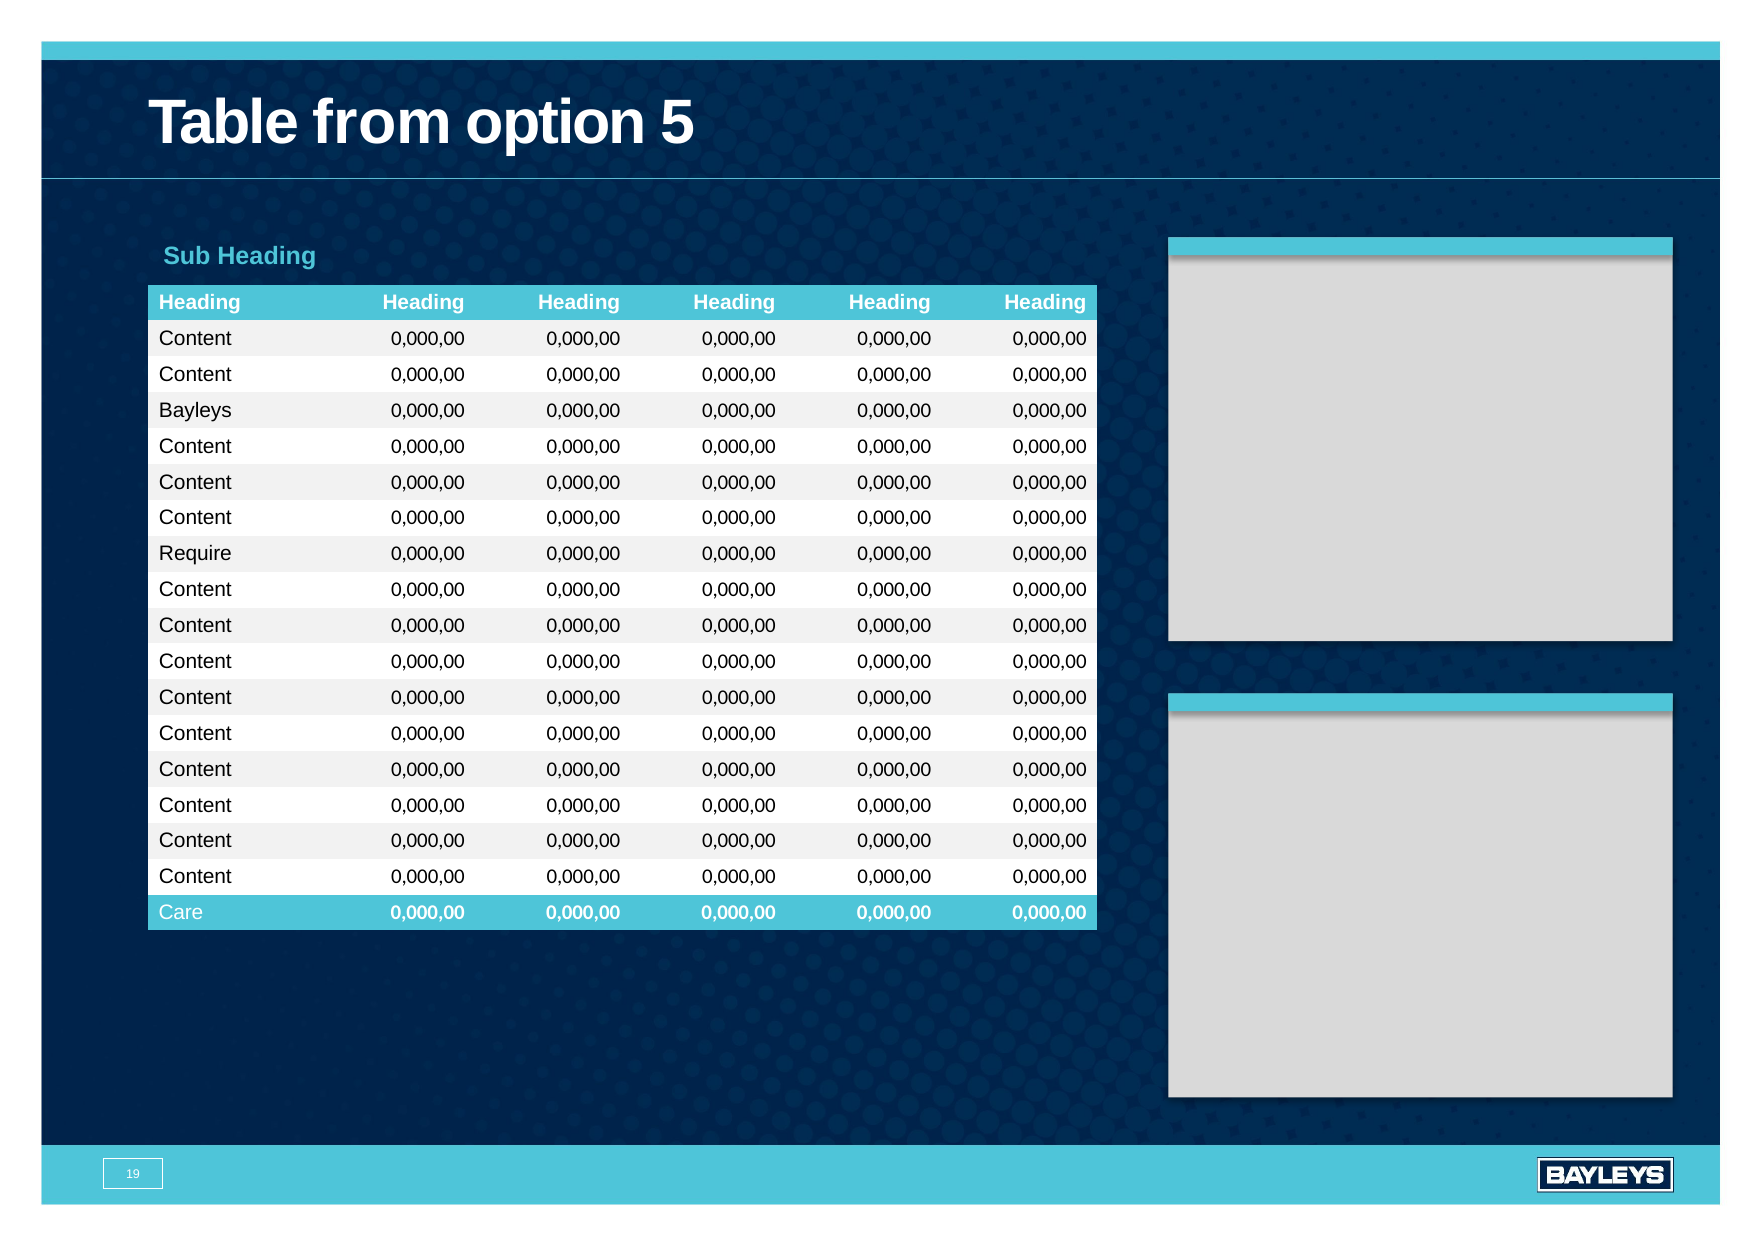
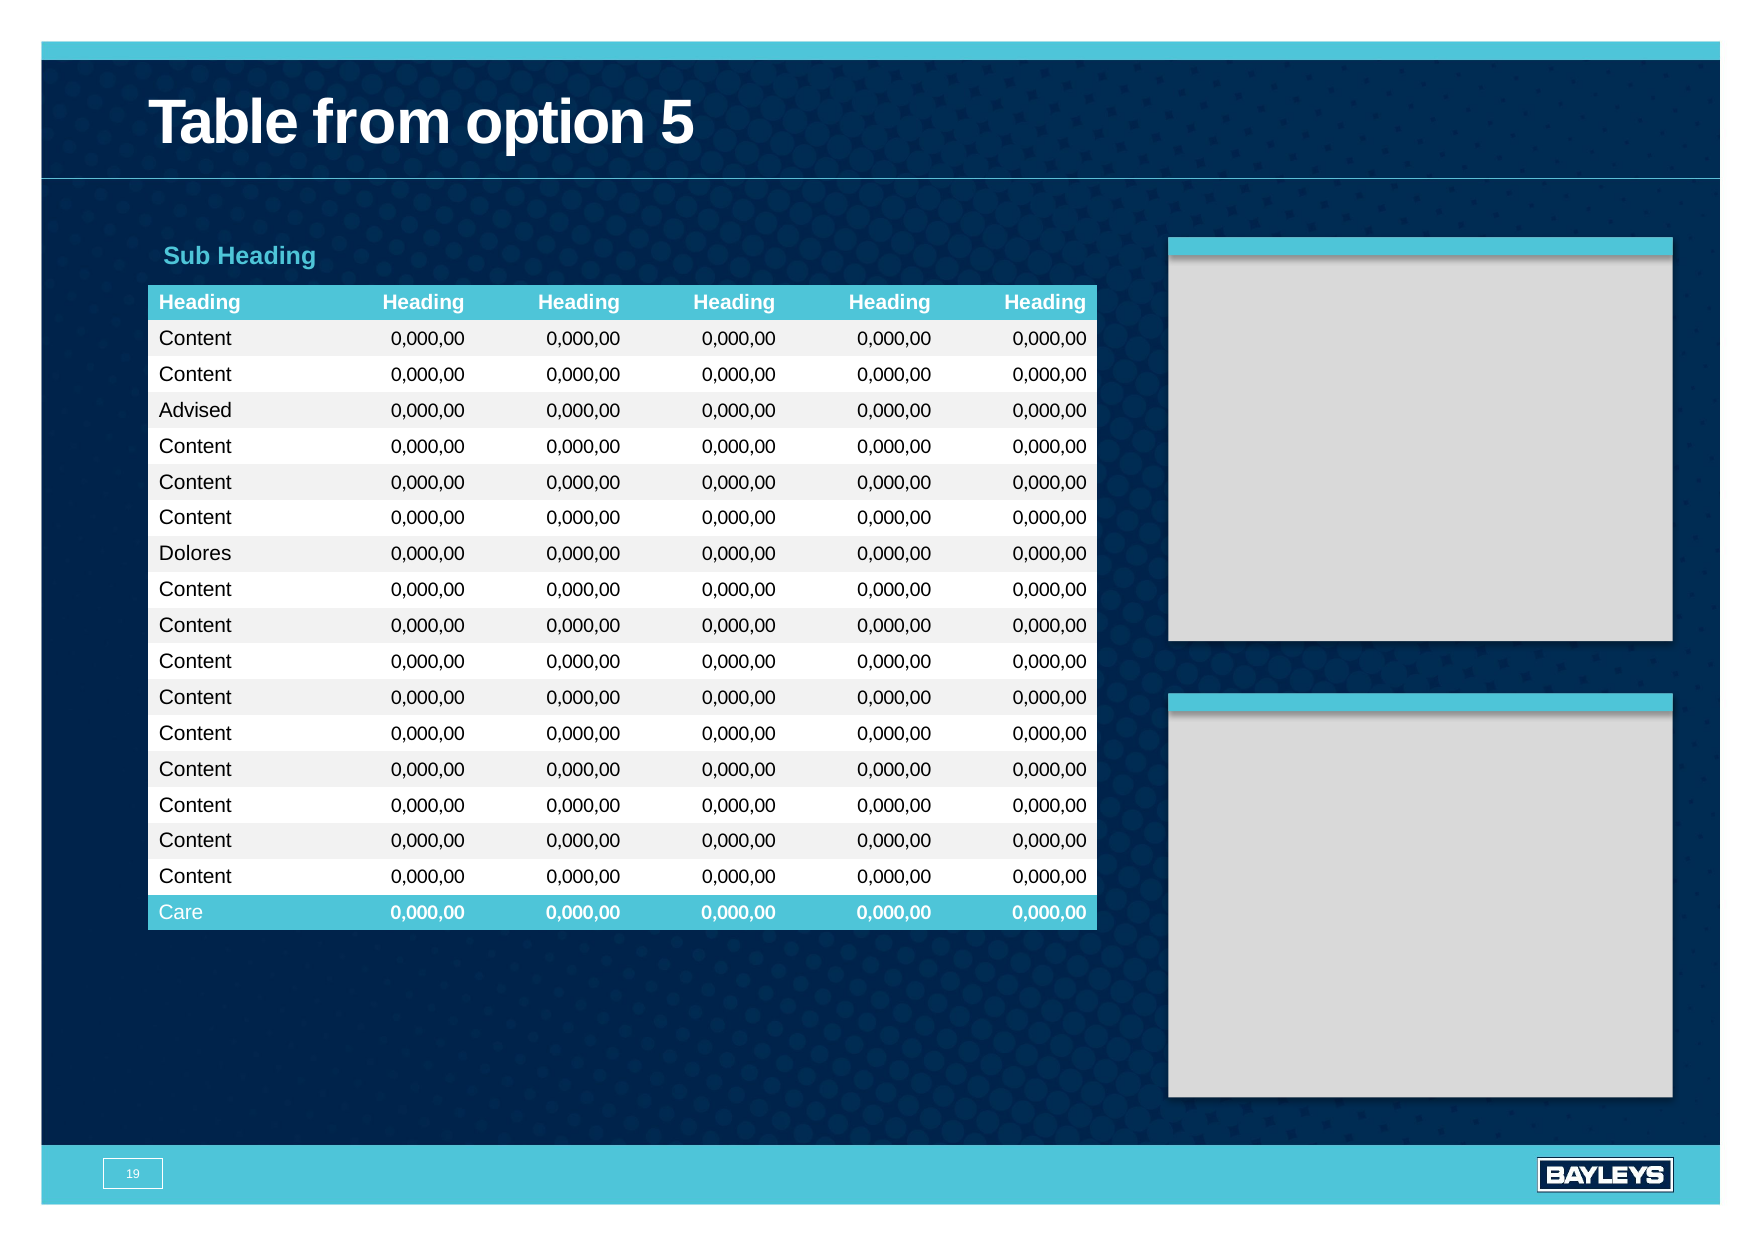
Bayleys: Bayleys -> Advised (195, 410)
Require: Require -> Dolores (195, 554)
